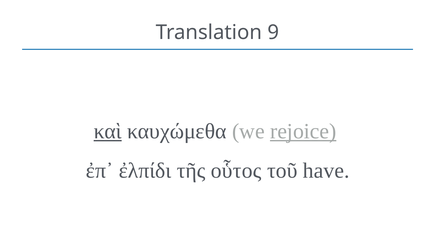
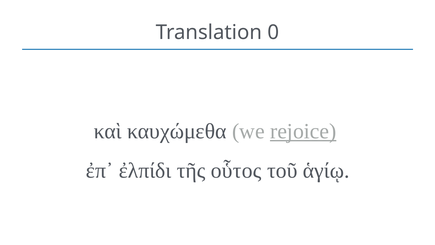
9: 9 -> 0 (273, 32)
καὶ underline: present -> none (108, 131)
have: have -> ἁγίῳ (326, 170)
